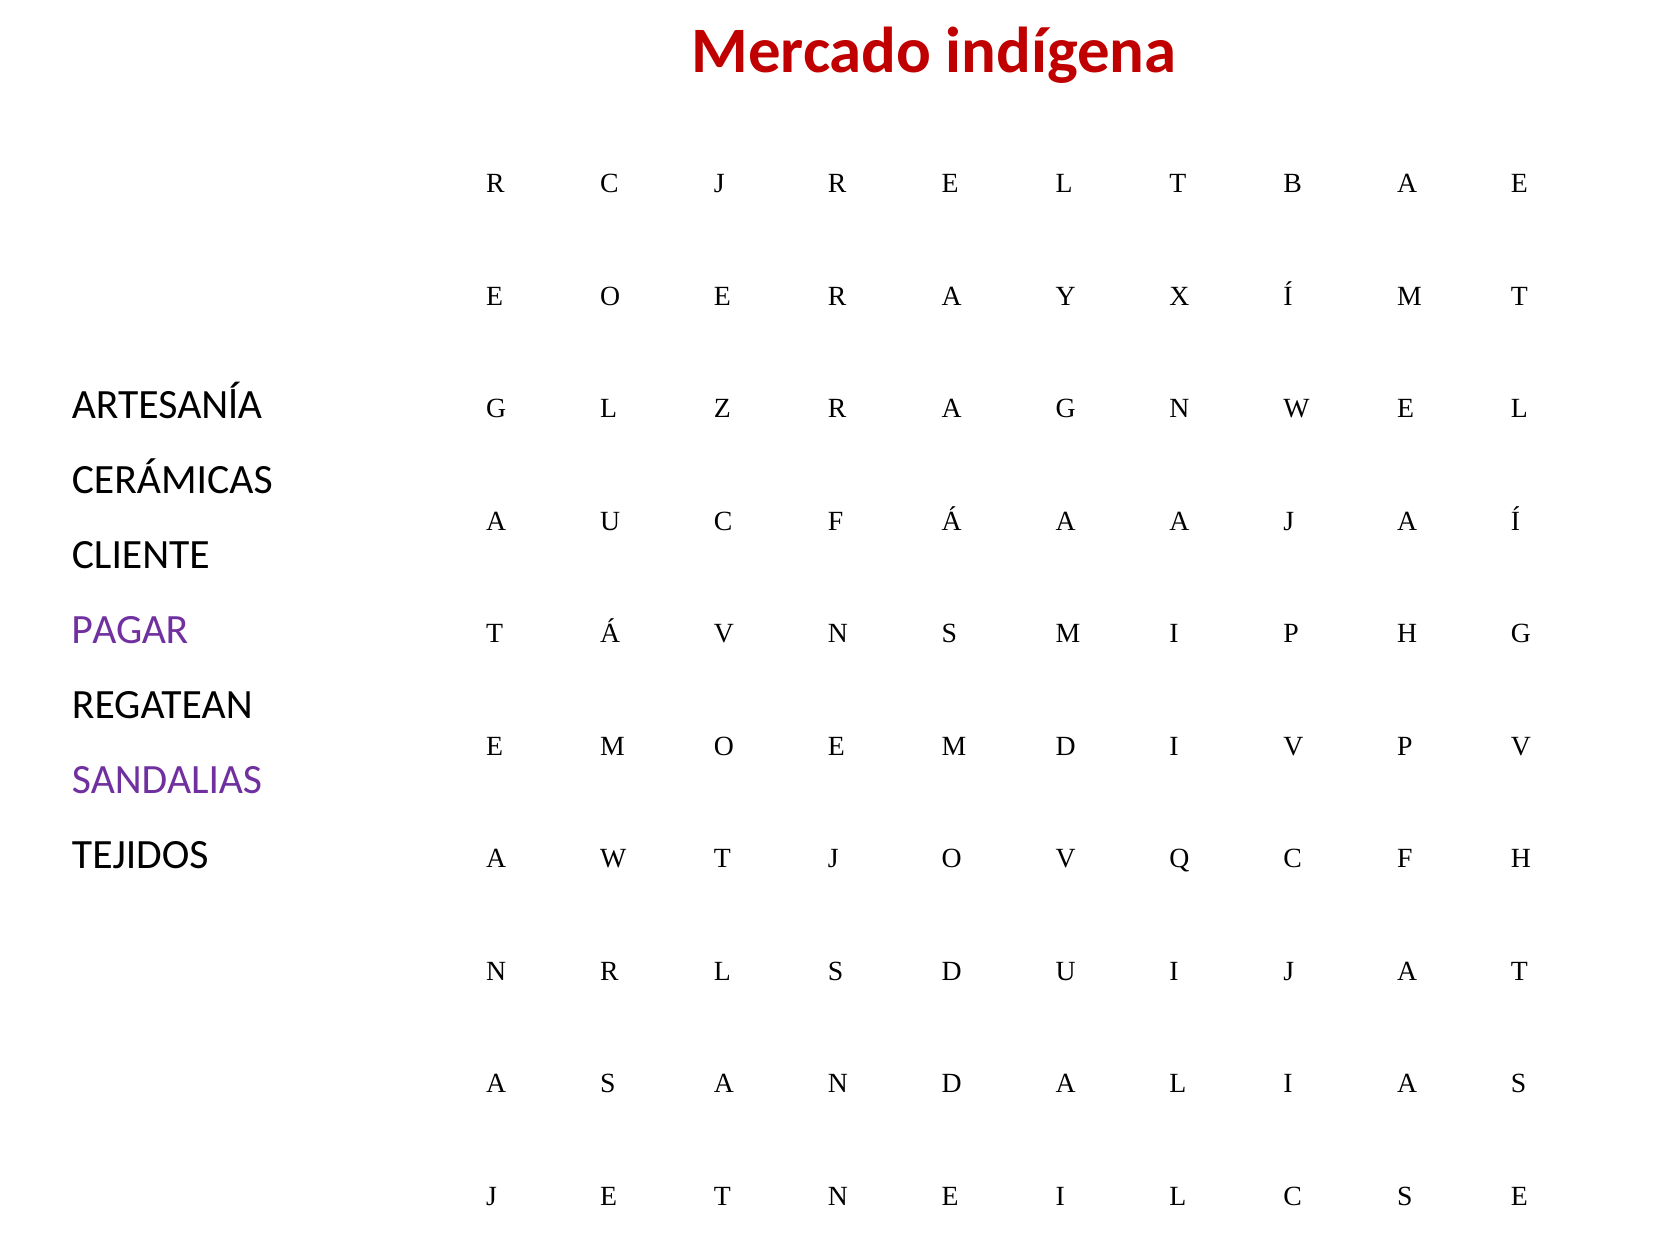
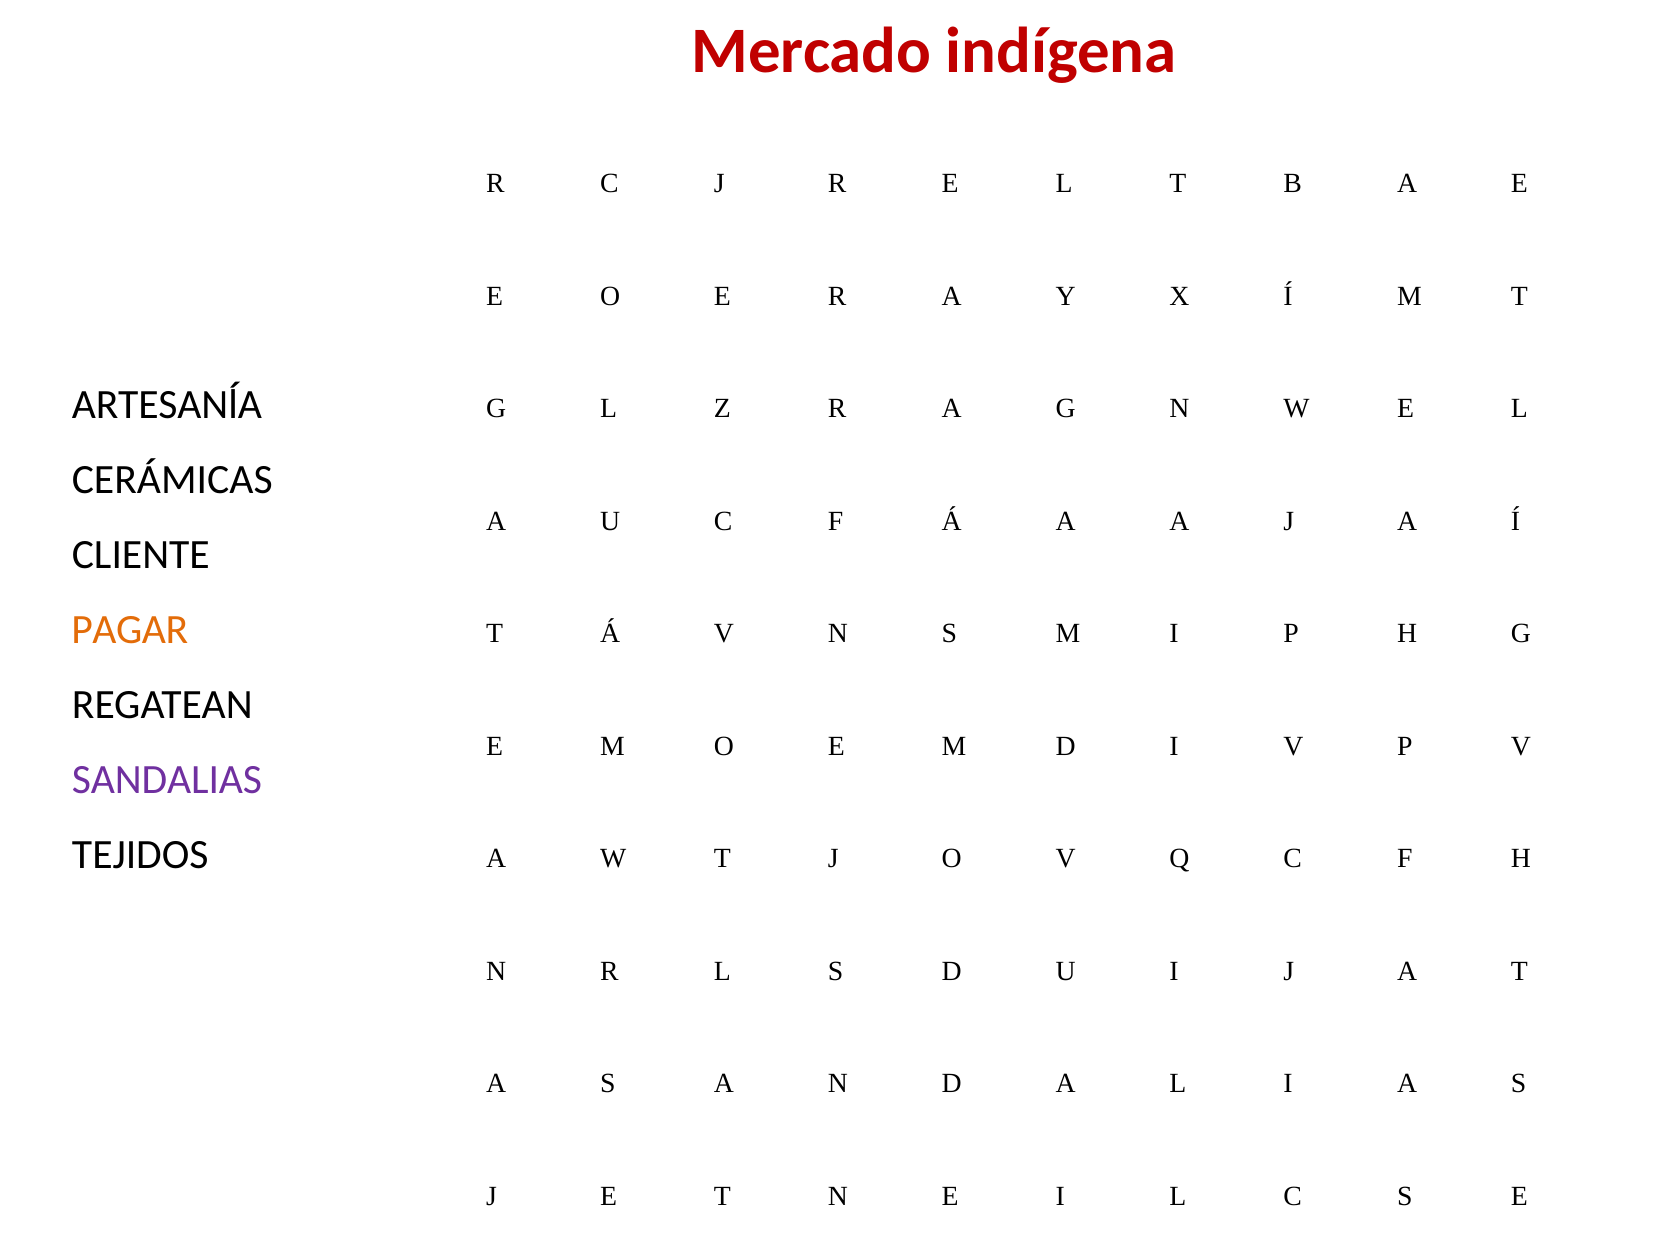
PAGAR colour: purple -> orange (130, 629)
